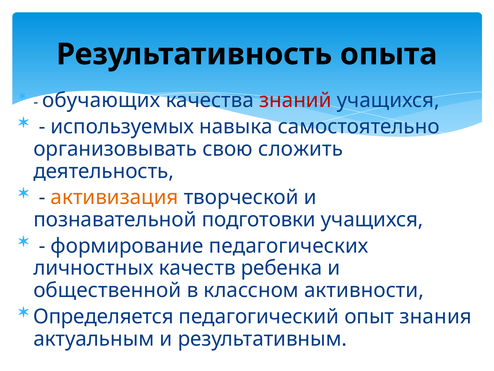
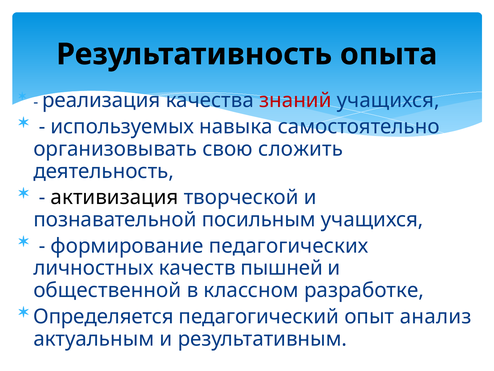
обучающих: обучающих -> реализация (101, 100)
активизация colour: orange -> black (115, 197)
подготовки: подготовки -> посильным (259, 219)
ребенка: ребенка -> пышней (282, 268)
активности: активности -> разработке (364, 290)
знания: знания -> анализ (436, 316)
